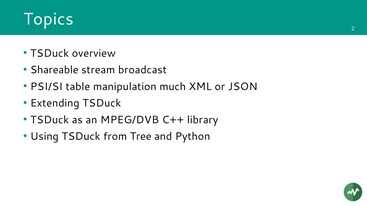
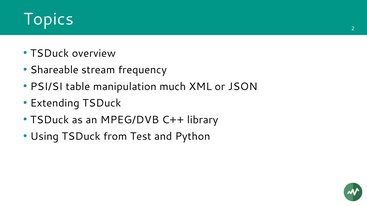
broadcast: broadcast -> frequency (142, 70)
Tree: Tree -> Test (141, 137)
